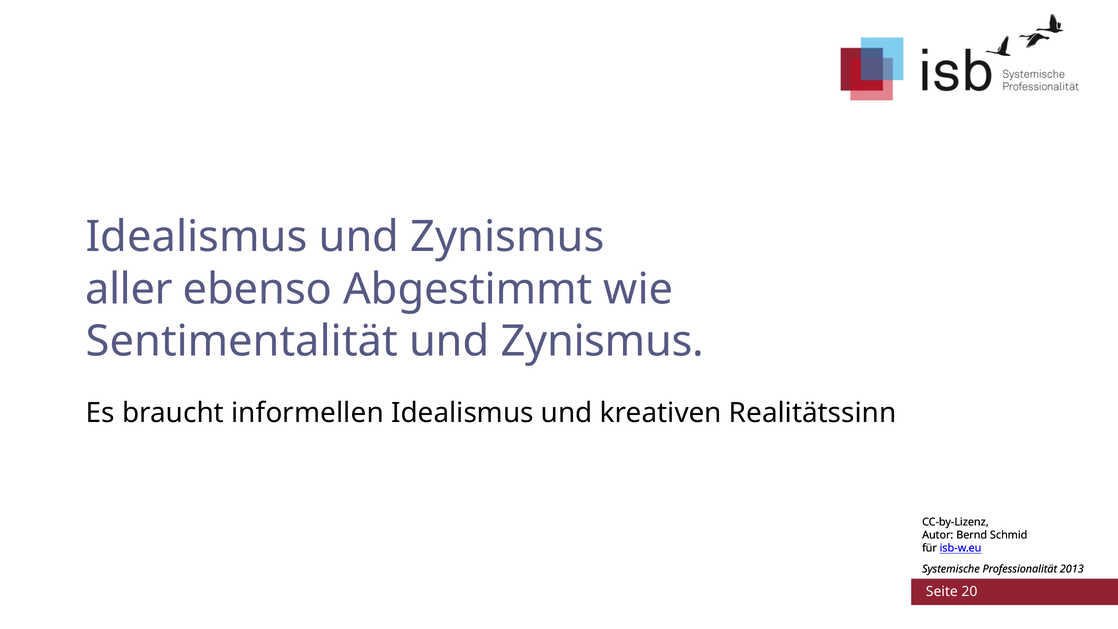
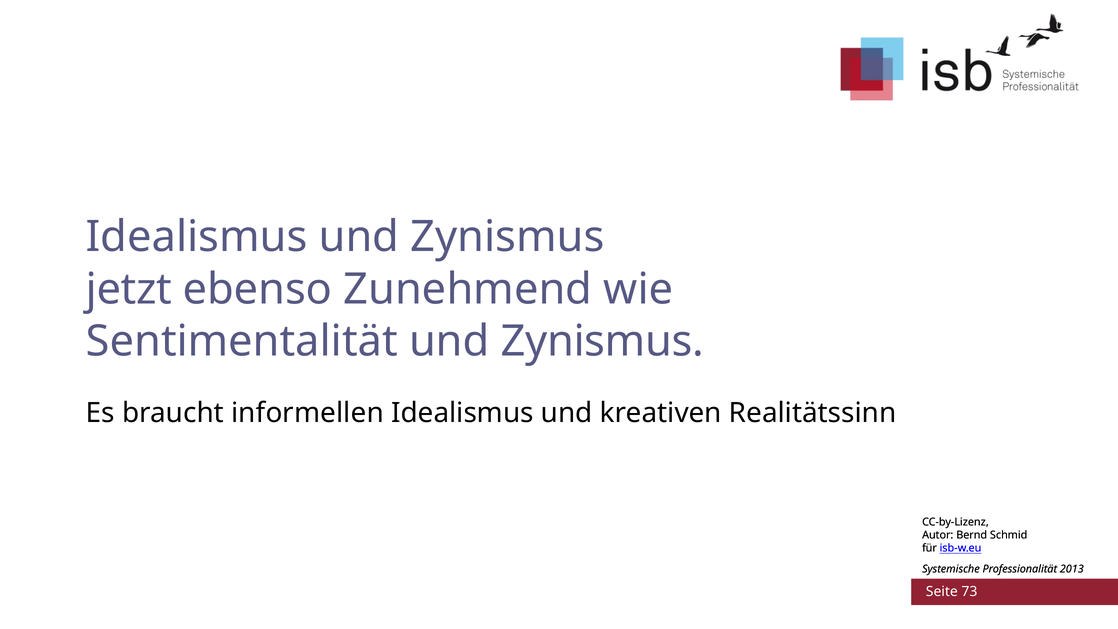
aller: aller -> jetzt (129, 289)
Abgestimmt: Abgestimmt -> Zunehmend (468, 289)
20: 20 -> 73 (969, 592)
